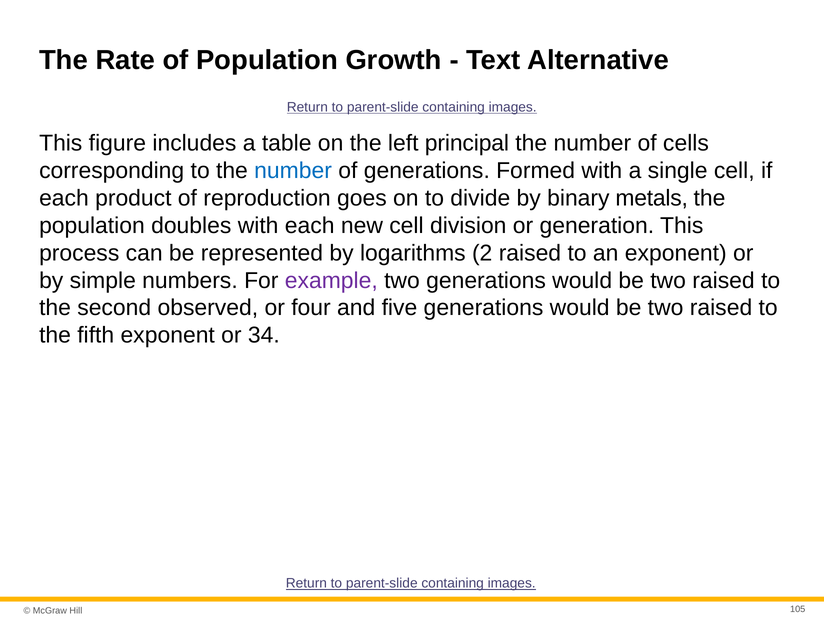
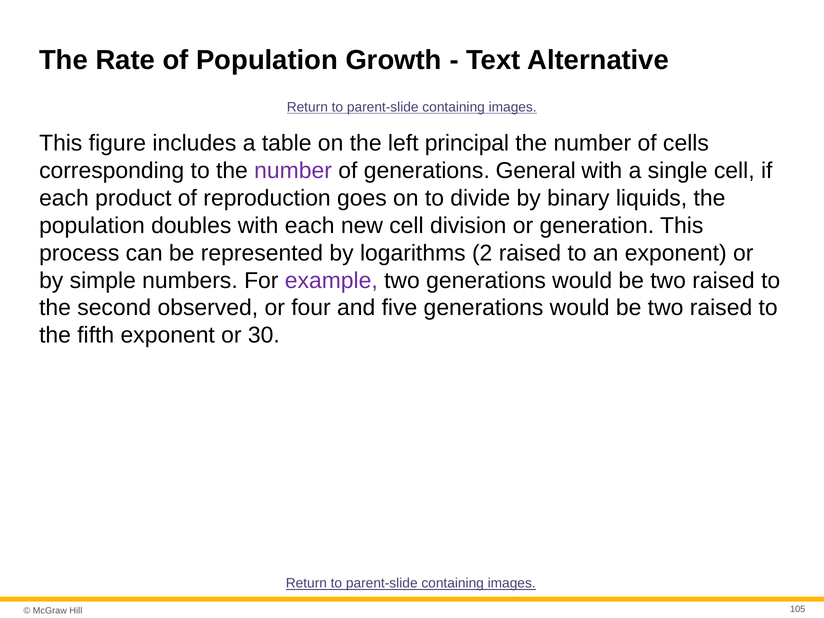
number colour: blue -> purple (293, 171)
Formed: Formed -> General (536, 171)
metals: metals -> liquids (652, 198)
34: 34 -> 30 (264, 335)
